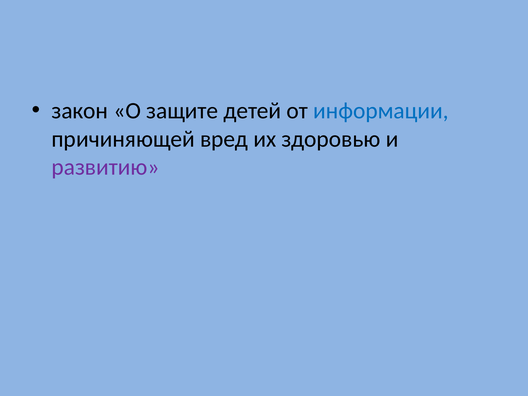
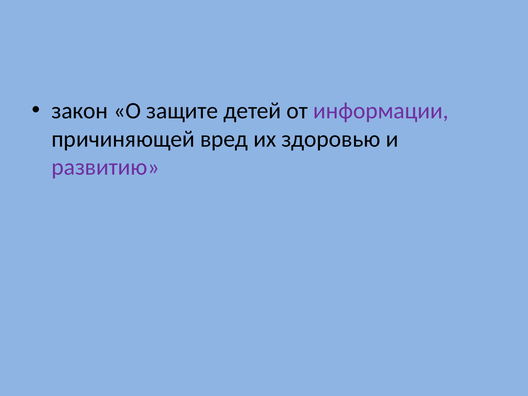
информации colour: blue -> purple (381, 111)
